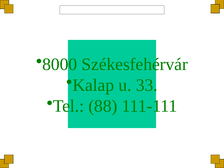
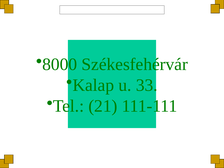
88: 88 -> 21 (103, 106)
